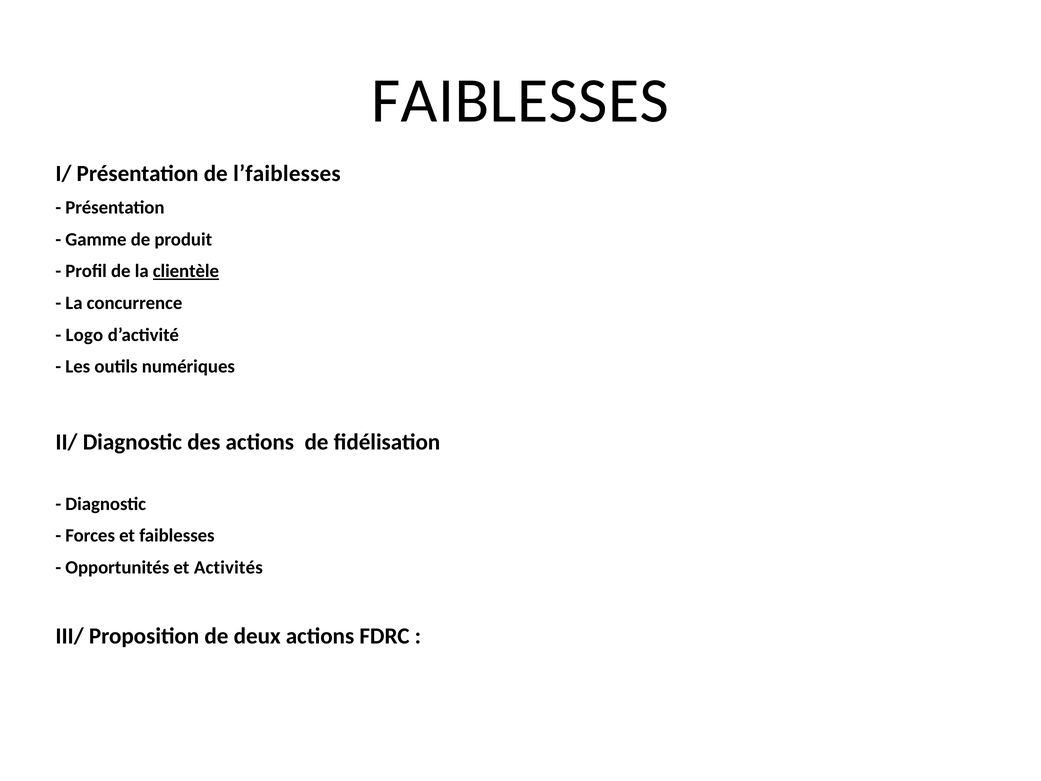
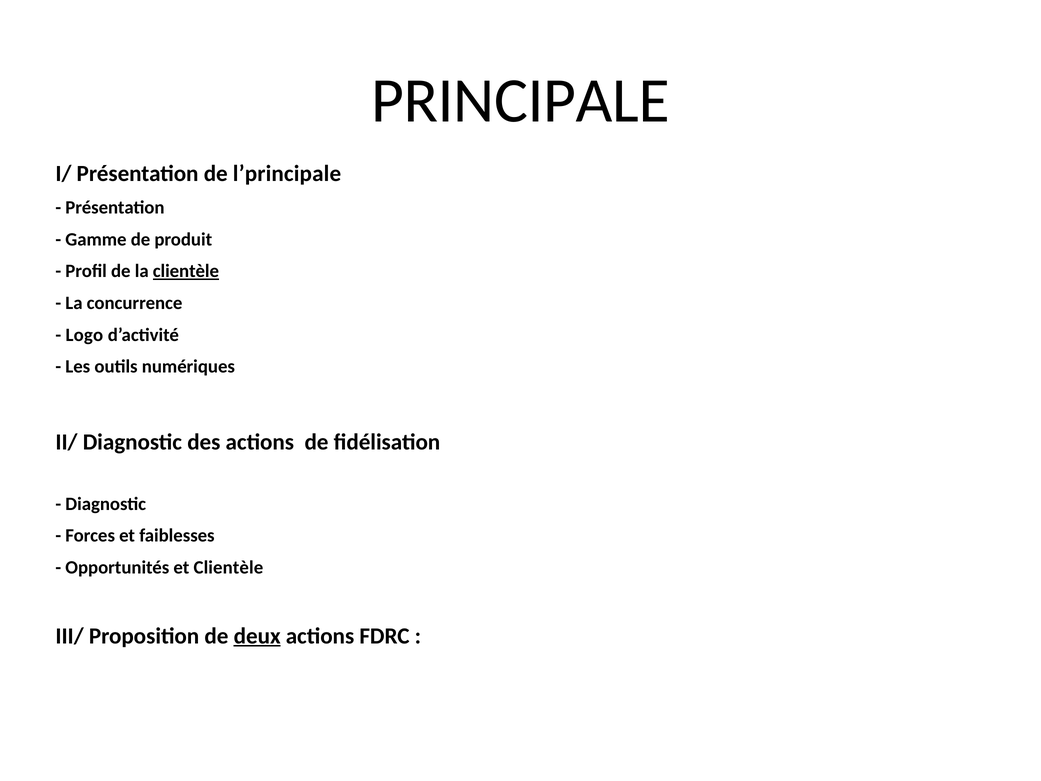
FAIBLESSES: FAIBLESSES -> PRINCIPALE (520, 101)
l’faiblesses: l’faiblesses -> l’principale (287, 173)
et Activités: Activités -> Clientèle (228, 567)
deux underline: none -> present (257, 636)
